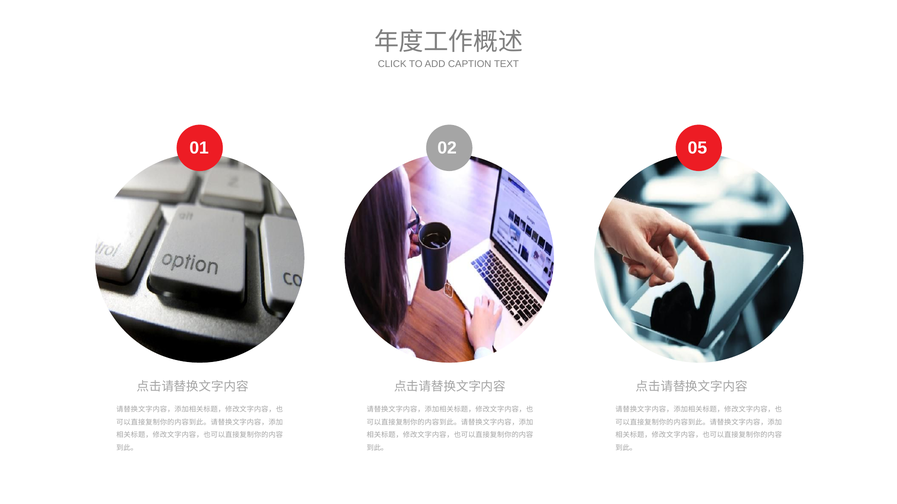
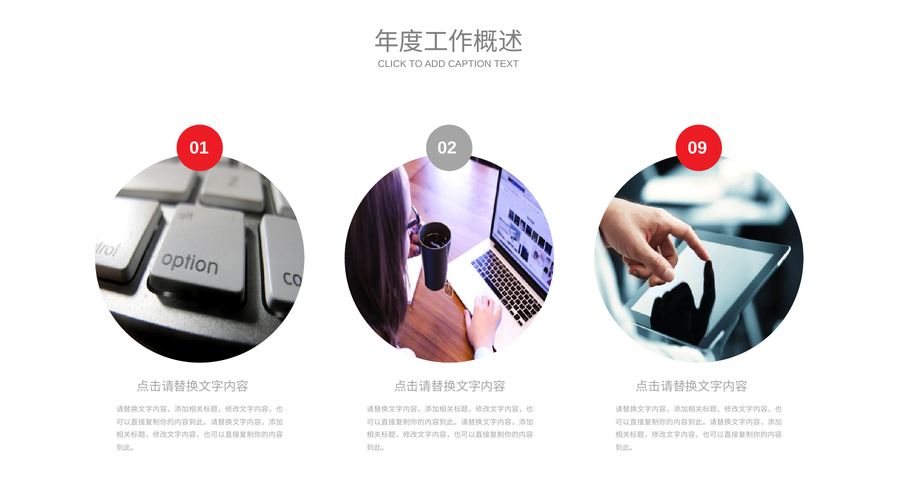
05: 05 -> 09 (697, 148)
